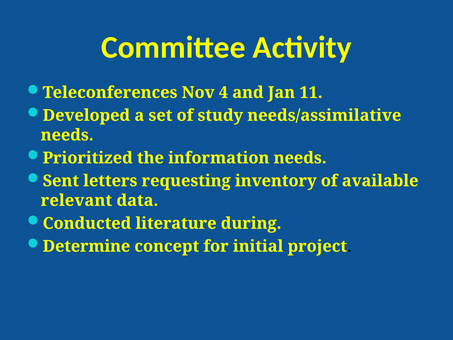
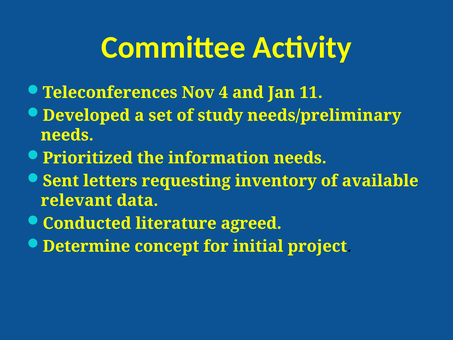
needs/assimilative: needs/assimilative -> needs/preliminary (324, 115)
during: during -> agreed (251, 223)
